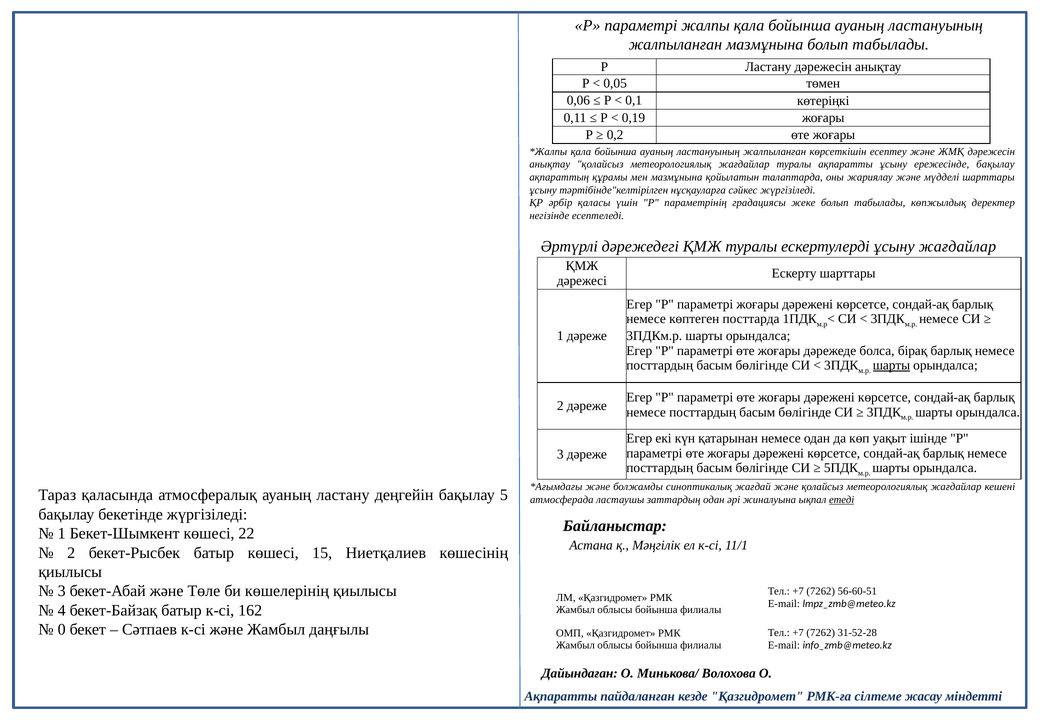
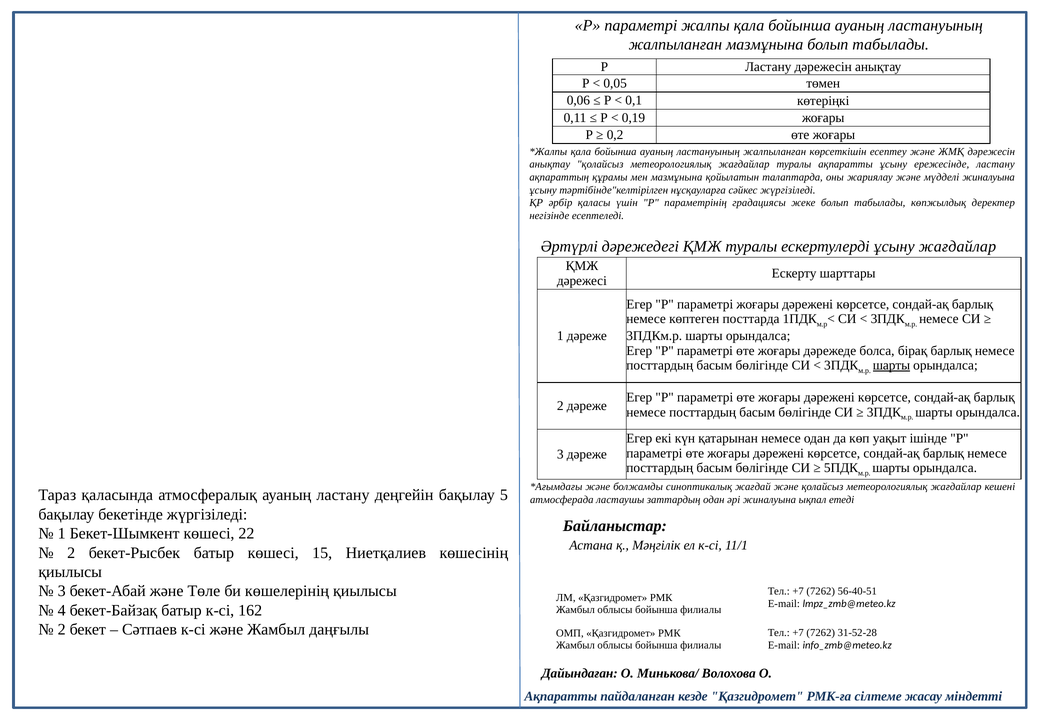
ережесінде бақылау: бақылау -> ластану (995, 164)
мүдделі шарттары: шарттары -> жиналуына (989, 177)
етеді underline: present -> none (842, 500)
56-60-51: 56-60-51 -> 56-40-51 (857, 591)
0: 0 -> 2 (62, 630)
